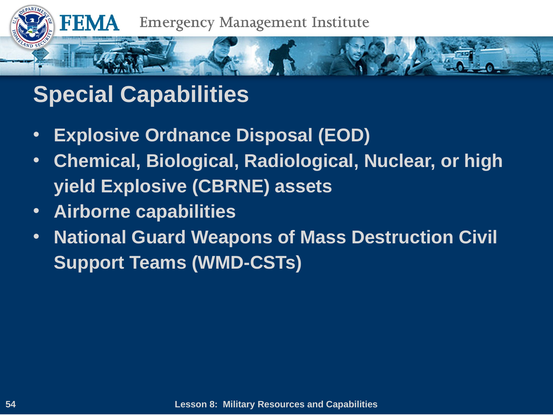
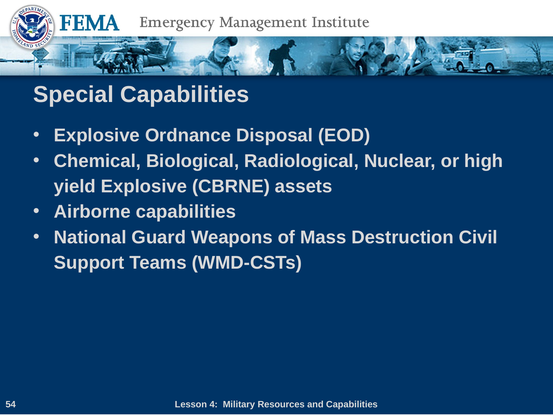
8: 8 -> 4 (214, 404)
